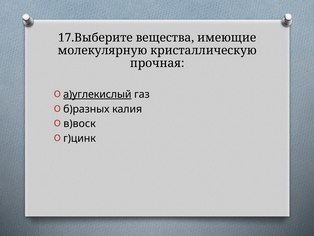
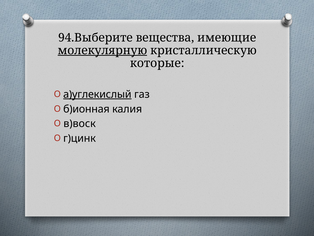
17.Выберите: 17.Выберите -> 94.Выберите (95, 38)
молекулярную underline: none -> present (102, 50)
прочная: прочная -> которые (157, 63)
б)разных: б)разных -> б)ионная (86, 109)
